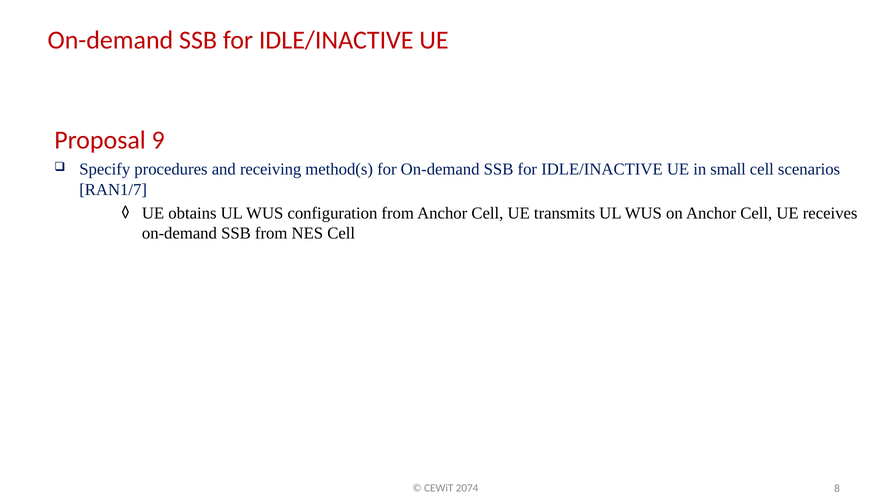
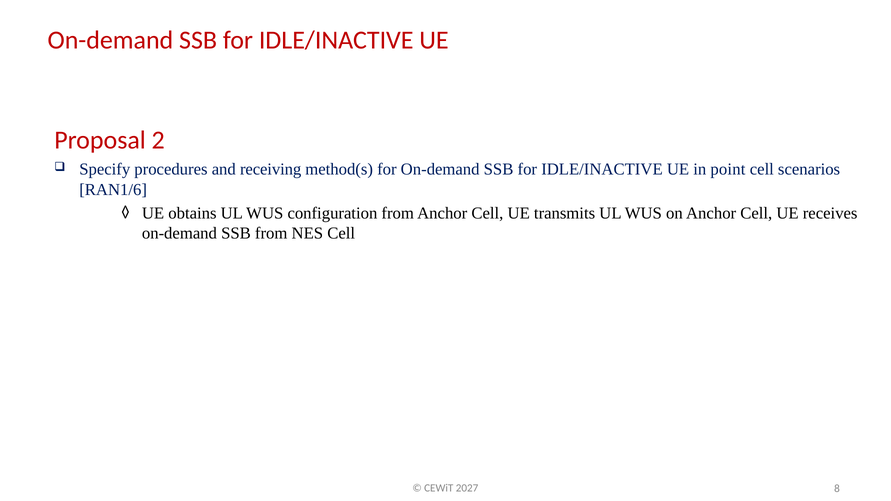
9: 9 -> 2 (158, 140)
small: small -> point (728, 170)
RAN1/7: RAN1/7 -> RAN1/6 (113, 190)
2074: 2074 -> 2027 (467, 488)
